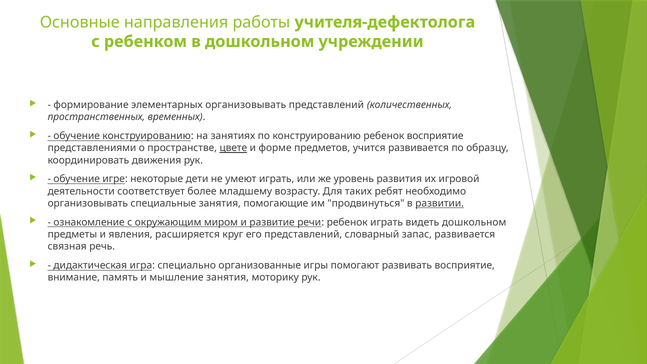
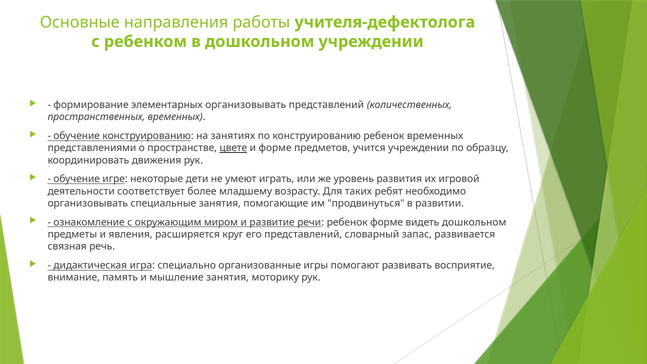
ребенок восприятие: восприятие -> временных (435, 136)
учится развивается: развивается -> учреждении (419, 148)
развитии underline: present -> none (440, 203)
ребенок играть: играть -> форме (387, 222)
